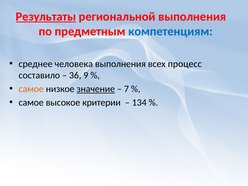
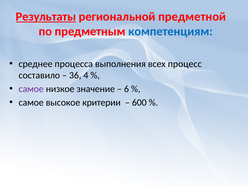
региональной выполнения: выполнения -> предметной (192, 17)
человека: человека -> процесса (74, 64)
9: 9 -> 4 (86, 75)
самое colour: orange -> purple (31, 89)
значение underline: present -> none (96, 89)
7: 7 -> 6 (126, 89)
134: 134 -> 600 (139, 102)
